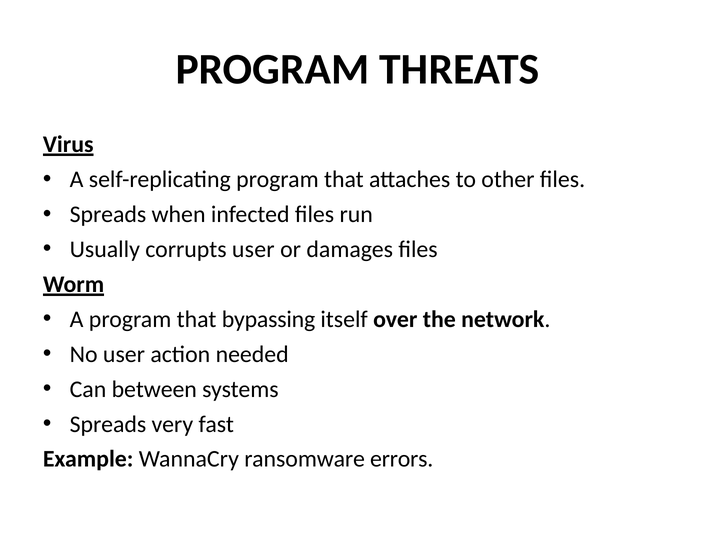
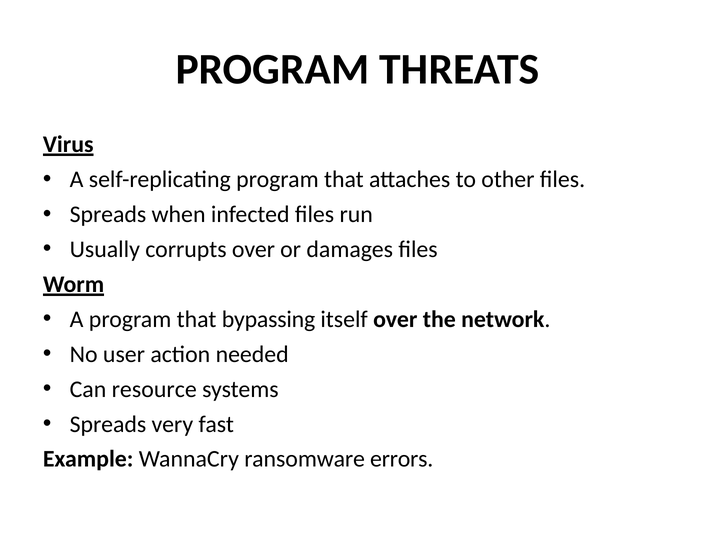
corrupts user: user -> over (253, 250)
between: between -> resource (154, 389)
